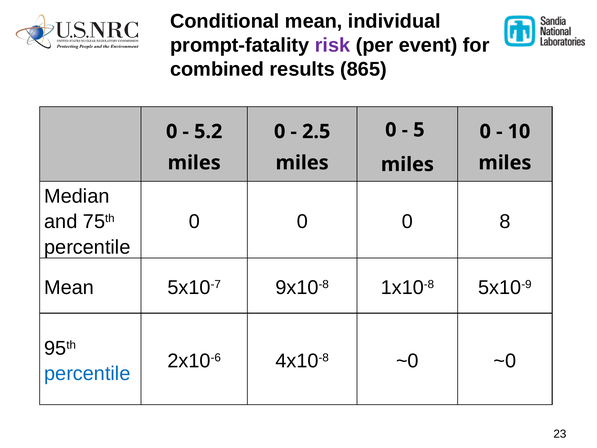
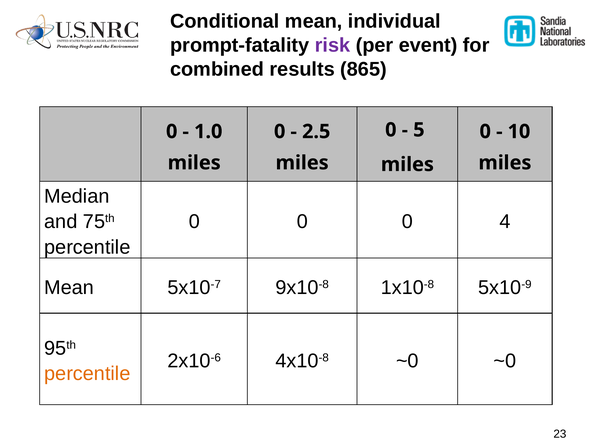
5.2: 5.2 -> 1.0 (208, 131)
8: 8 -> 4 (505, 221)
percentile colour: blue -> orange (87, 373)
